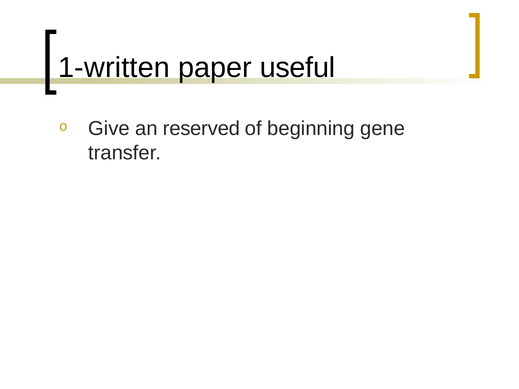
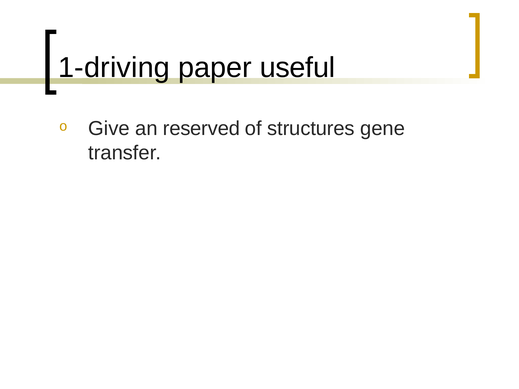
1-written: 1-written -> 1-driving (114, 68)
beginning: beginning -> structures (311, 129)
